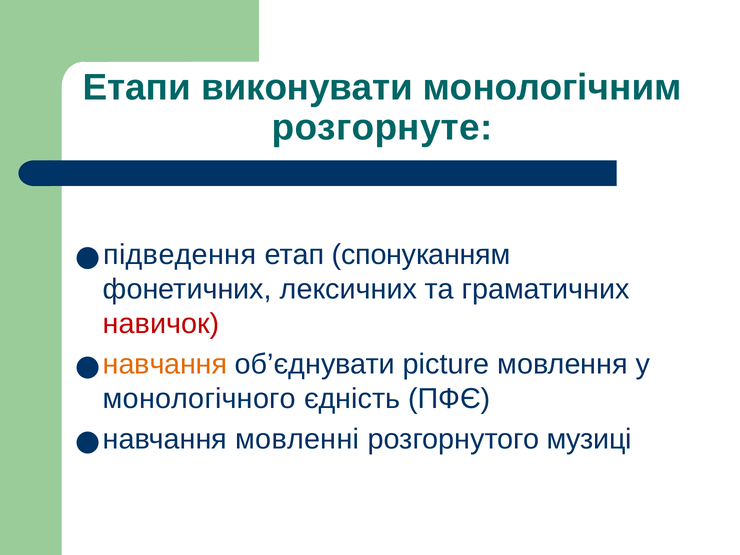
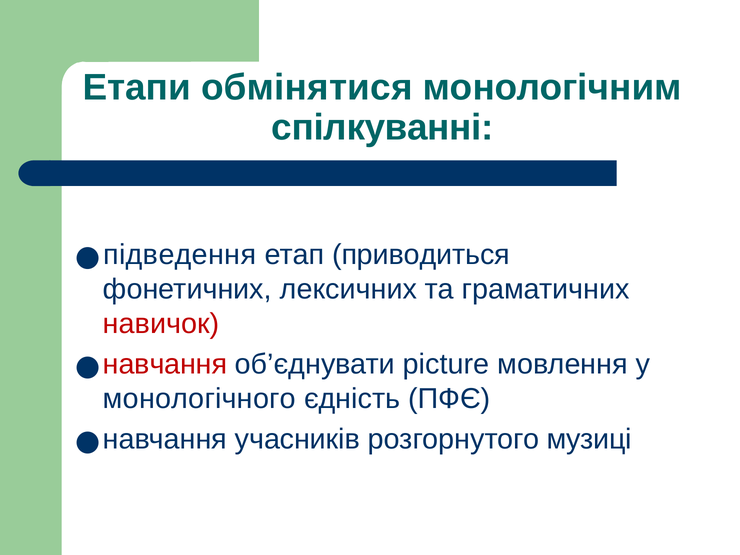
виконувати: виконувати -> обмінятися (307, 88)
розгорнуте: розгорнуте -> спілкуванні (382, 128)
спонуканням: спонуканням -> приводиться (421, 255)
навчання colour: orange -> red (165, 364)
мовленні: мовленні -> учасників (297, 439)
